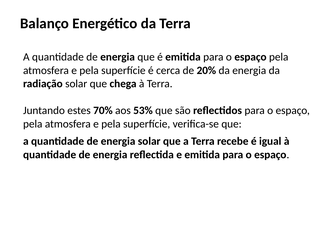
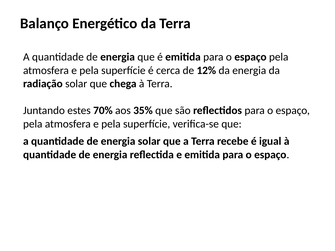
20%: 20% -> 12% (206, 70)
53%: 53% -> 35% (143, 111)
